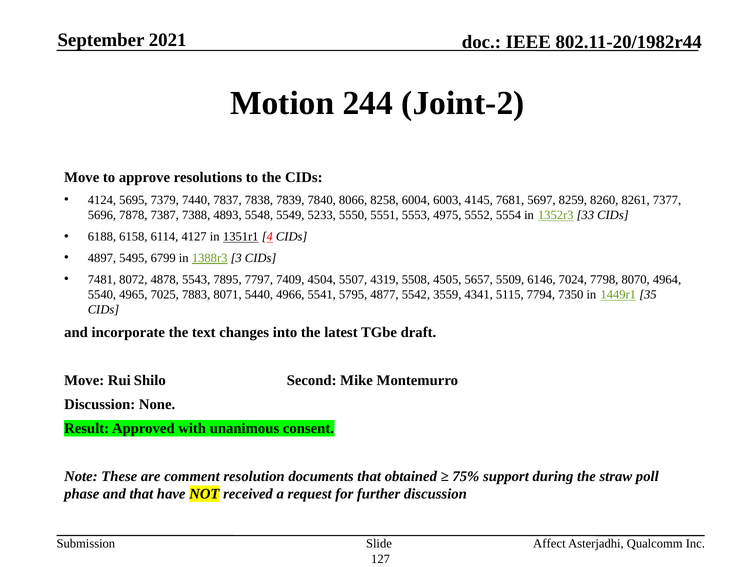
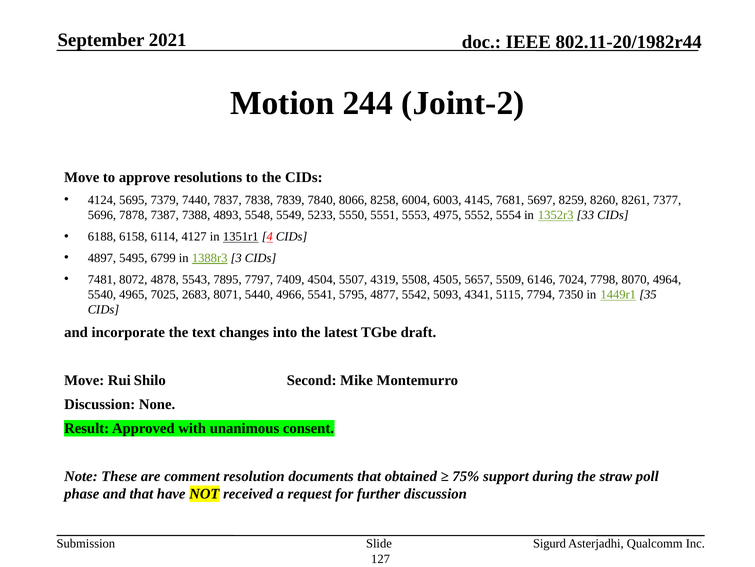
7883: 7883 -> 2683 (196, 294)
3559: 3559 -> 5093 (447, 294)
Affect: Affect -> Sigurd (549, 543)
